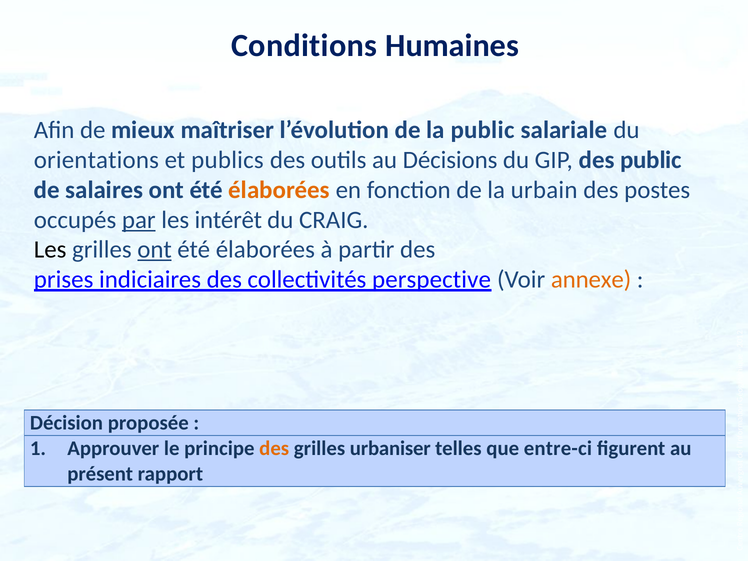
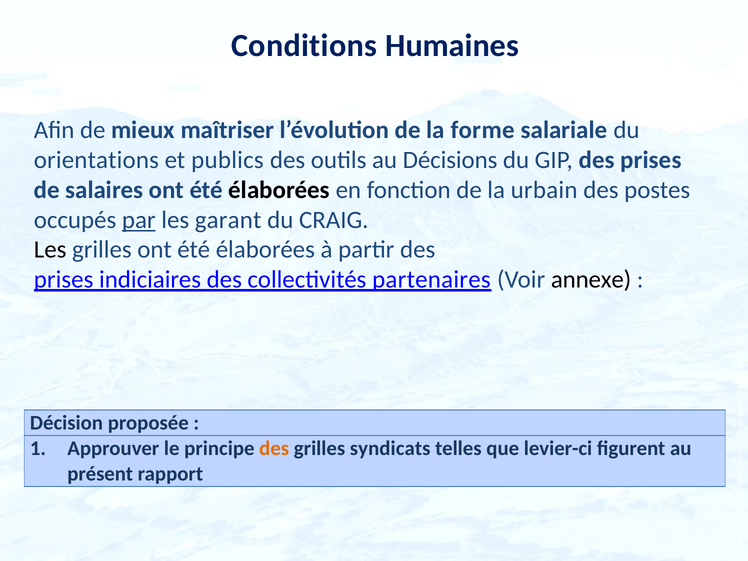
la public: public -> forme (483, 130)
GIP des public: public -> prises (651, 160)
élaborées colour: orange -> black (279, 190)
intérêt: intérêt -> garant (228, 220)
ont underline: present -> none (155, 250)
perspective: perspective -> partenaires (431, 280)
annexe colour: orange -> black (591, 280)
urbaniser: urbaniser -> syndicats (390, 449)
entre-ci: entre-ci -> levier-ci (558, 449)
